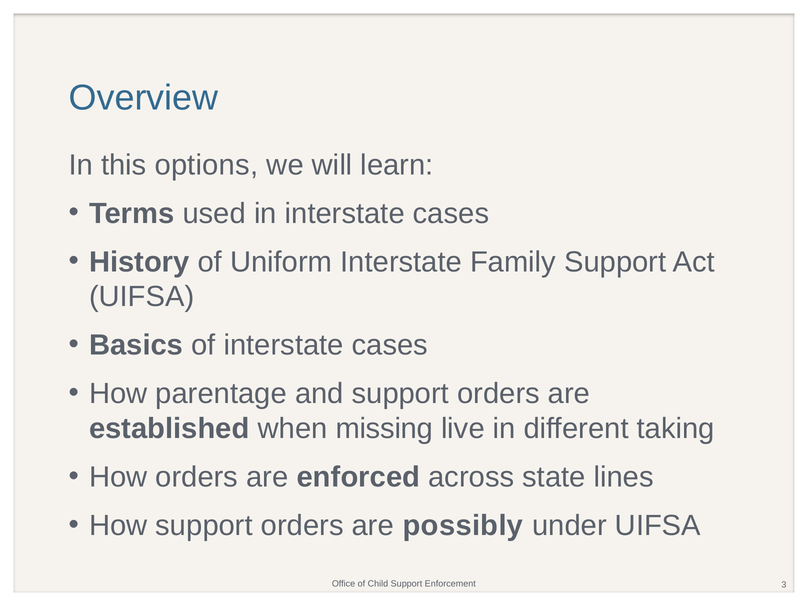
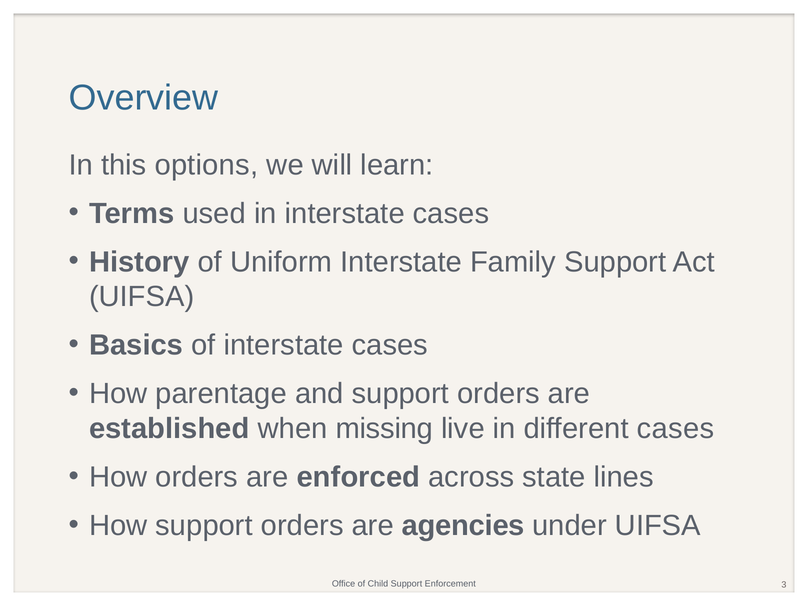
different taking: taking -> cases (675, 429)
possibly: possibly -> agencies (463, 526)
